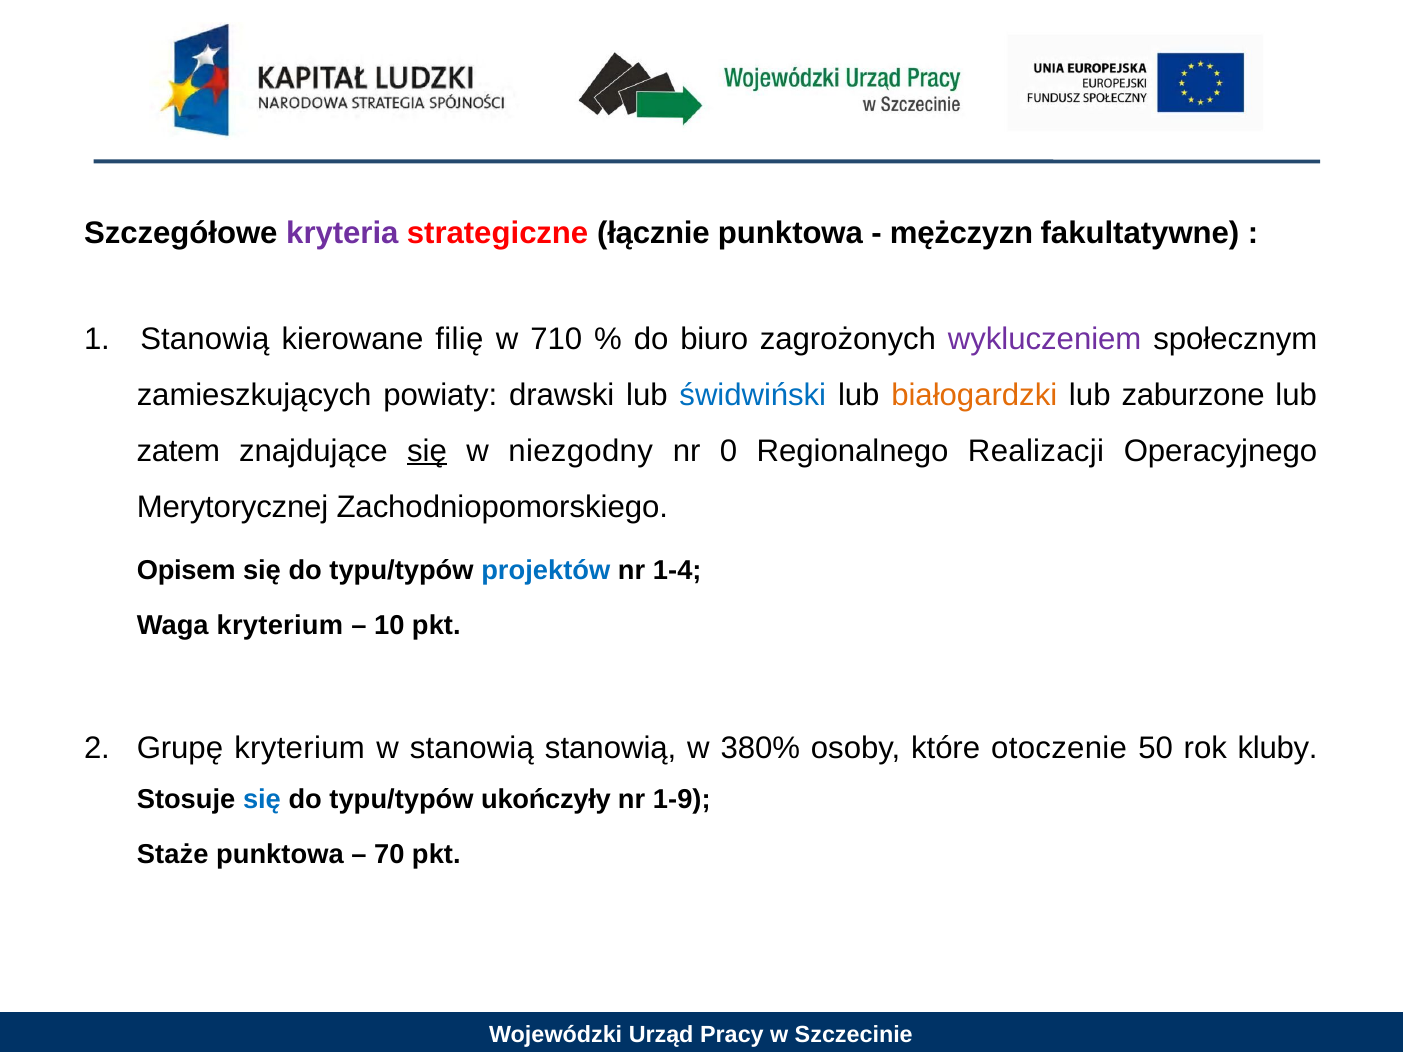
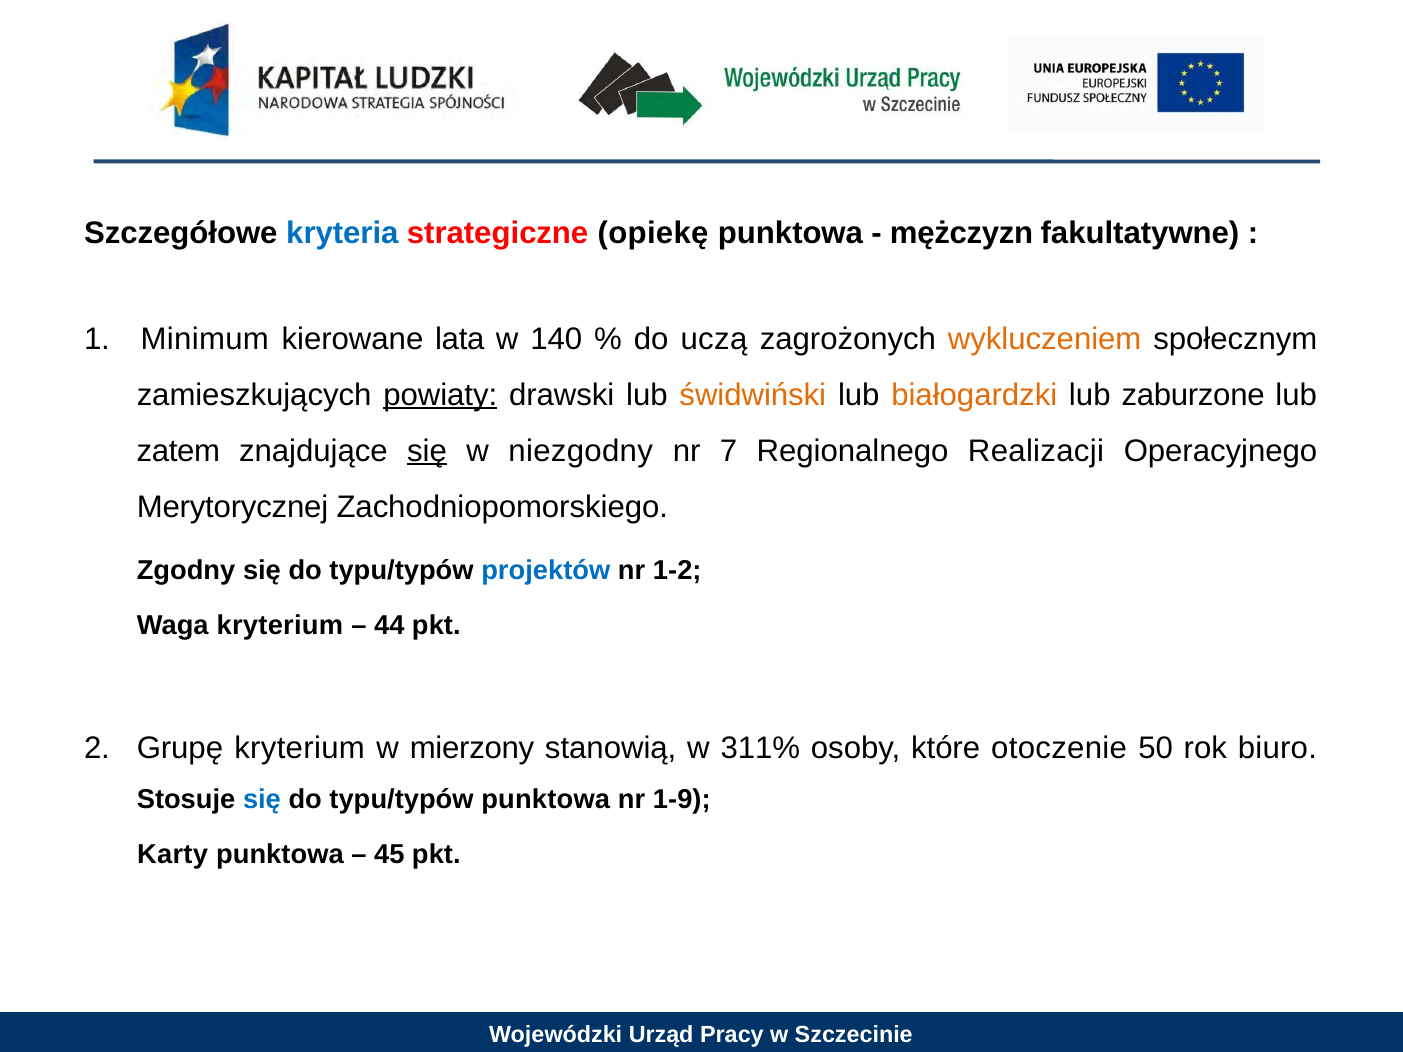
kryteria colour: purple -> blue (342, 233)
łącznie: łącznie -> opiekę (653, 233)
1 Stanowią: Stanowią -> Minimum (205, 339)
filię: filię -> lata (460, 339)
710: 710 -> 140 (556, 339)
biuro: biuro -> uczą (714, 339)
wykluczeniem colour: purple -> orange (1045, 339)
powiaty underline: none -> present (440, 395)
świdwiński colour: blue -> orange (753, 395)
0: 0 -> 7 (728, 451)
Opisem: Opisem -> Zgodny (186, 571)
1-4: 1-4 -> 1-2 (677, 571)
10: 10 -> 44 (389, 626)
w stanowią: stanowią -> mierzony (472, 749)
380%: 380% -> 311% (760, 749)
kluby: kluby -> biuro (1277, 749)
typu/typów ukończyły: ukończyły -> punktowa (546, 800)
Staże: Staże -> Karty (173, 854)
70: 70 -> 45 (389, 854)
